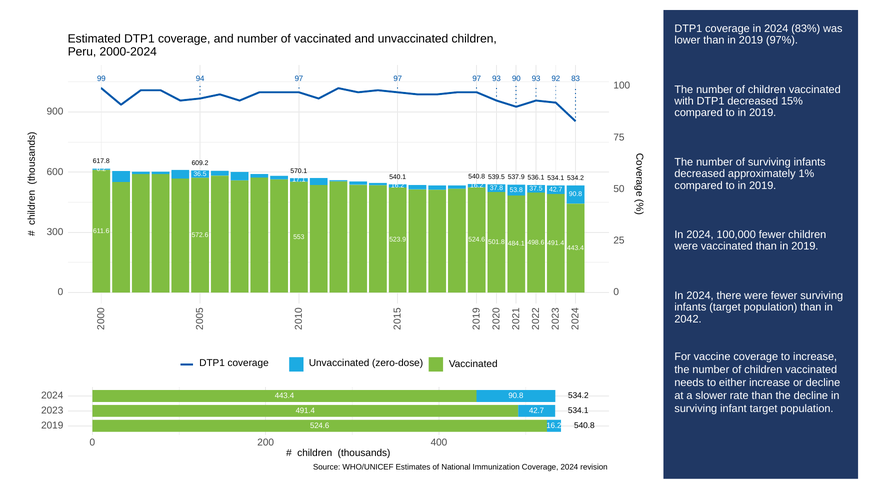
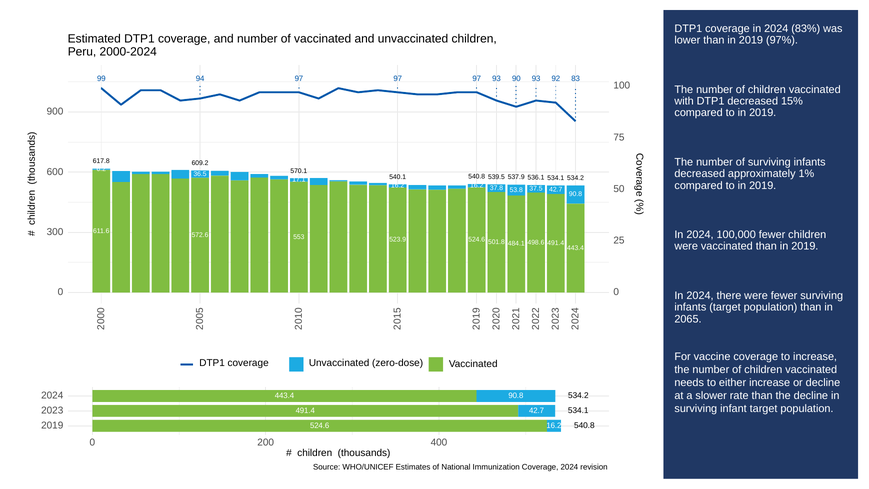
2042: 2042 -> 2065 (688, 319)
